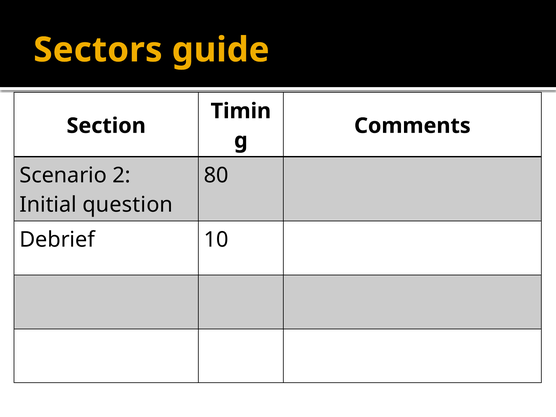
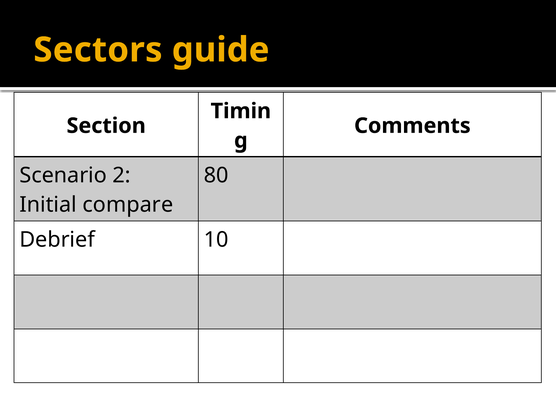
question: question -> compare (128, 205)
